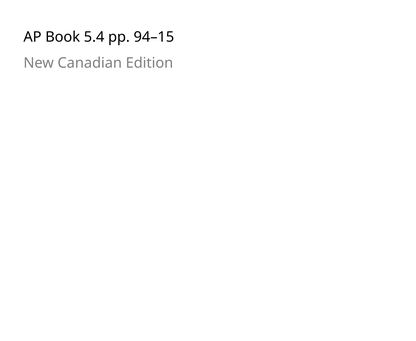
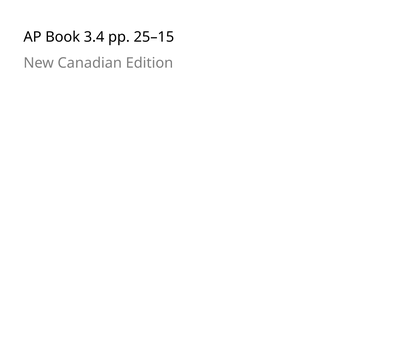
5.4: 5.4 -> 3.4 (94, 37)
94–15: 94–15 -> 25–15 (154, 37)
